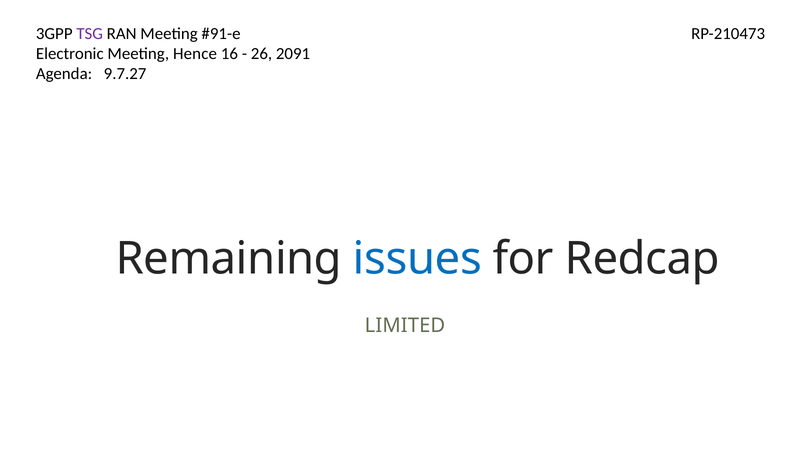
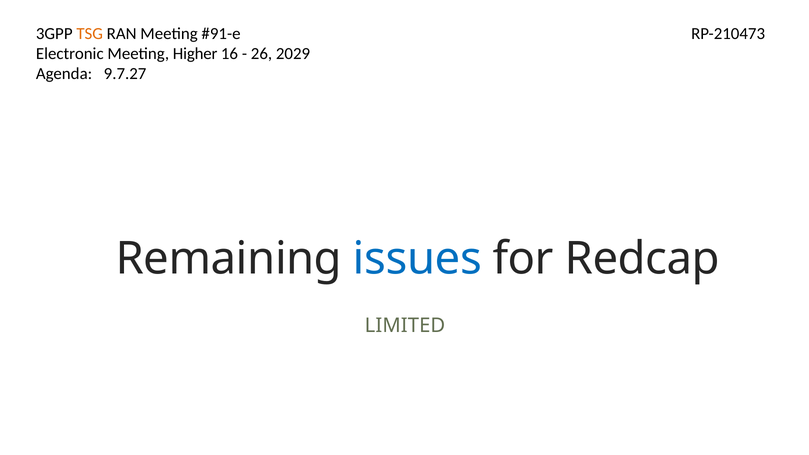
TSG colour: purple -> orange (90, 33)
Hence: Hence -> Higher (195, 54)
2091: 2091 -> 2029 (293, 54)
